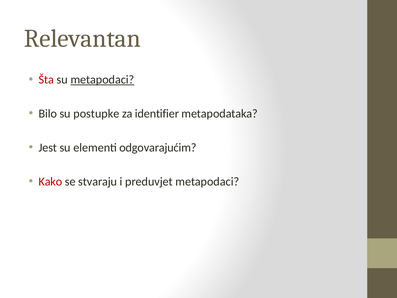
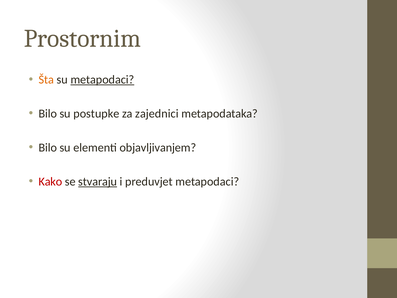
Relevantan: Relevantan -> Prostornim (82, 39)
Šta colour: red -> orange (46, 80)
identifier: identifier -> zajednici (157, 114)
Jest: Jest -> Bilo (48, 147)
odgovarajućim: odgovarajućim -> objavljivanjem (158, 147)
stvaraju underline: none -> present (98, 181)
